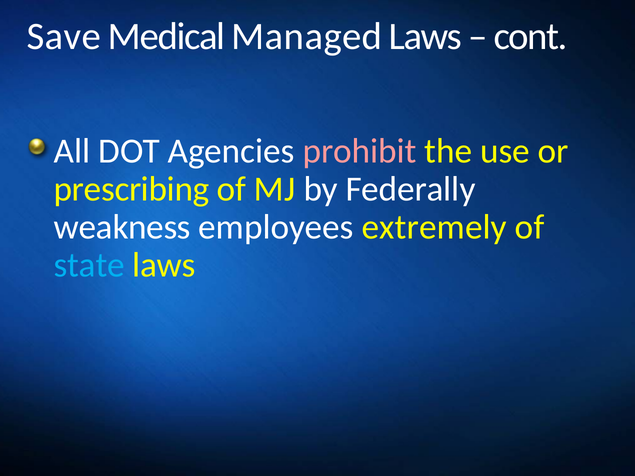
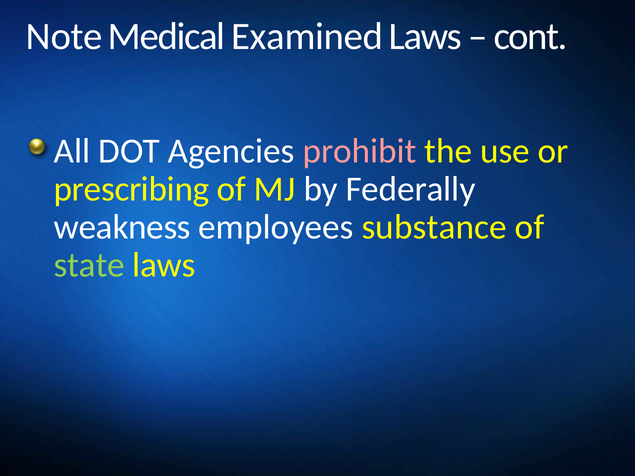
Save: Save -> Note (64, 37)
Managed: Managed -> Examined (307, 37)
extremely: extremely -> substance (434, 227)
state colour: light blue -> light green (89, 265)
